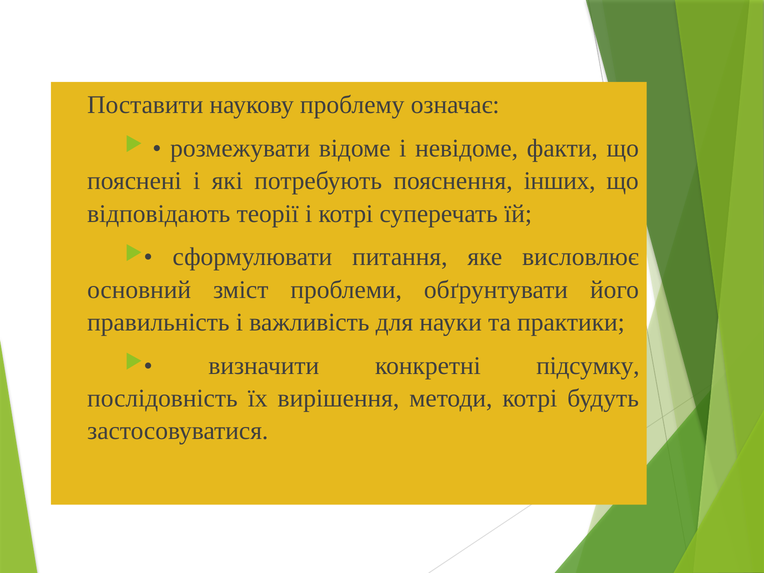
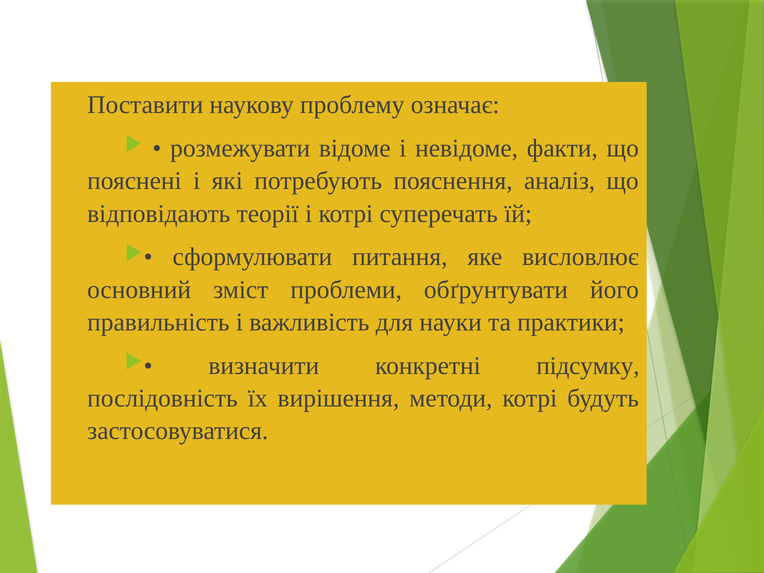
інших: інших -> аналіз (560, 181)
